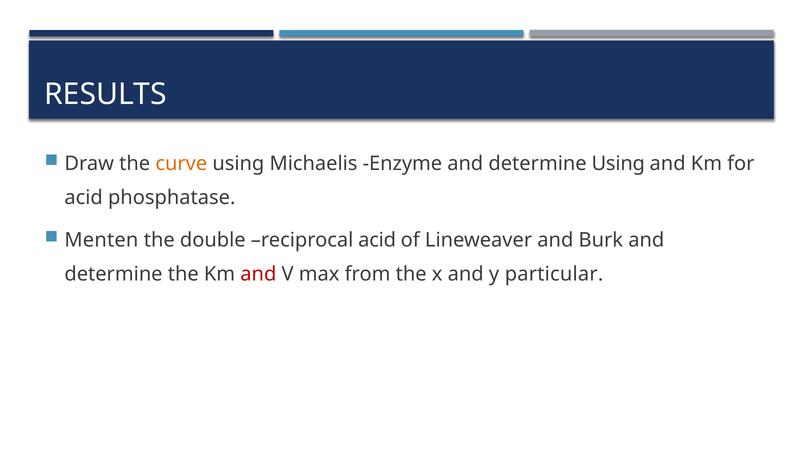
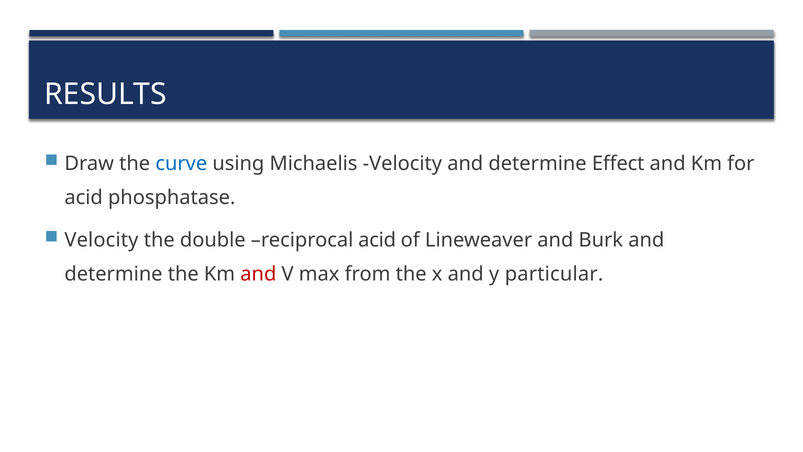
curve colour: orange -> blue (181, 164)
Michaelis Enzyme: Enzyme -> Velocity (402, 164)
determine Using: Using -> Effect (618, 164)
Menten: Menten -> Velocity (101, 240)
